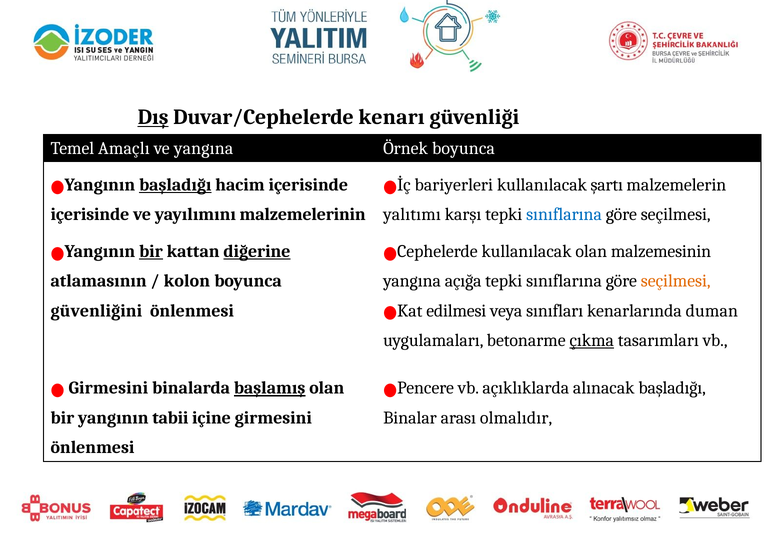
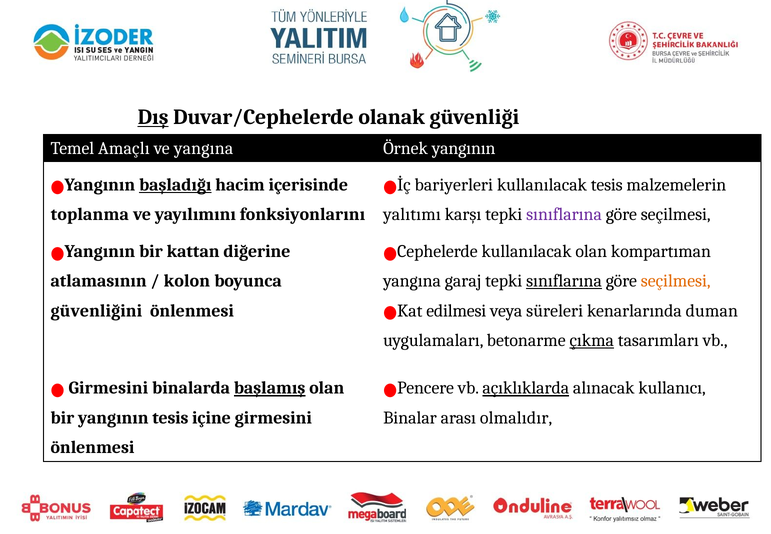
kenarı: kenarı -> olanak (392, 117)
Örnek boyunca: boyunca -> yangının (464, 148)
kullanılacak şartı: şartı -> tesis (607, 185)
içerisinde: içerisinde -> toplanma (90, 215)
malzemelerinin: malzemelerinin -> fonksiyonlarını (302, 215)
sınıflarına colour: blue -> purple (564, 215)
bir underline: present -> none (151, 251)
diğerine underline: present -> none (257, 251)
malzemesinin: malzemesinin -> kompartıman (661, 251)
açığa: açığa -> garaj (463, 281)
sınıflarına underline: none -> present (564, 281)
sınıfları: sınıfları -> süreleri (555, 311)
açıklıklarda underline: none -> present (526, 388)
alınacak başladığı: başladığı -> kullanıcı (672, 388)
yangının tabii: tabii -> tesis (170, 418)
